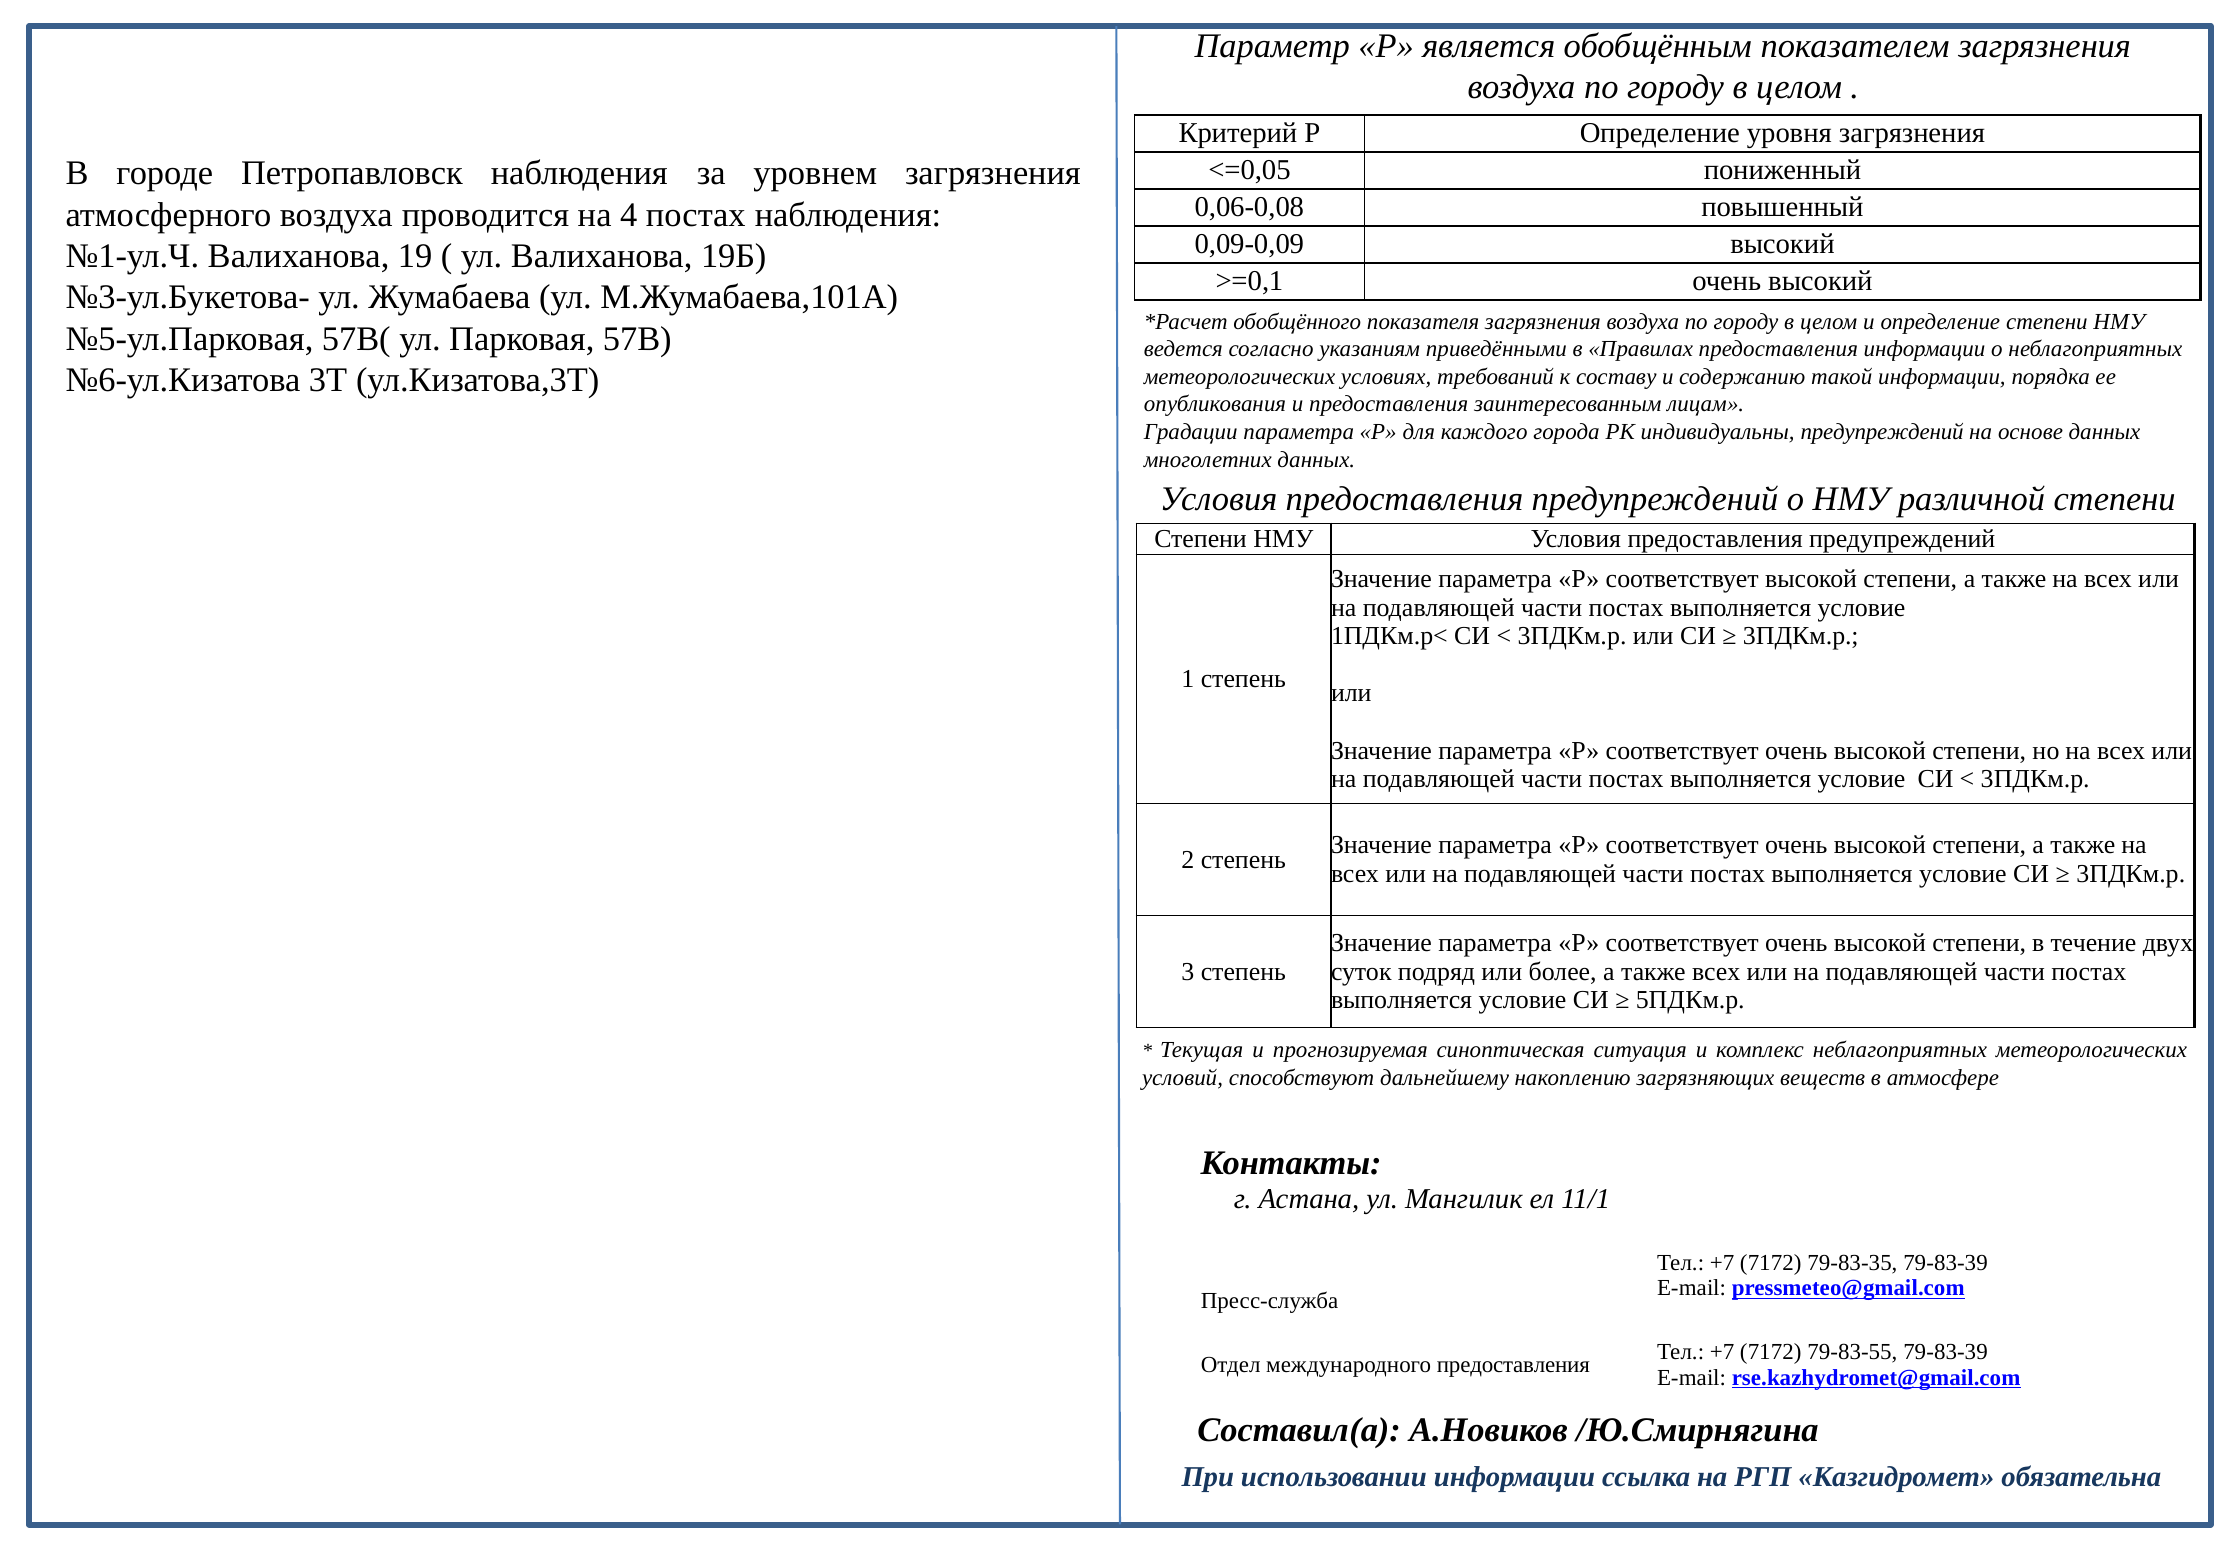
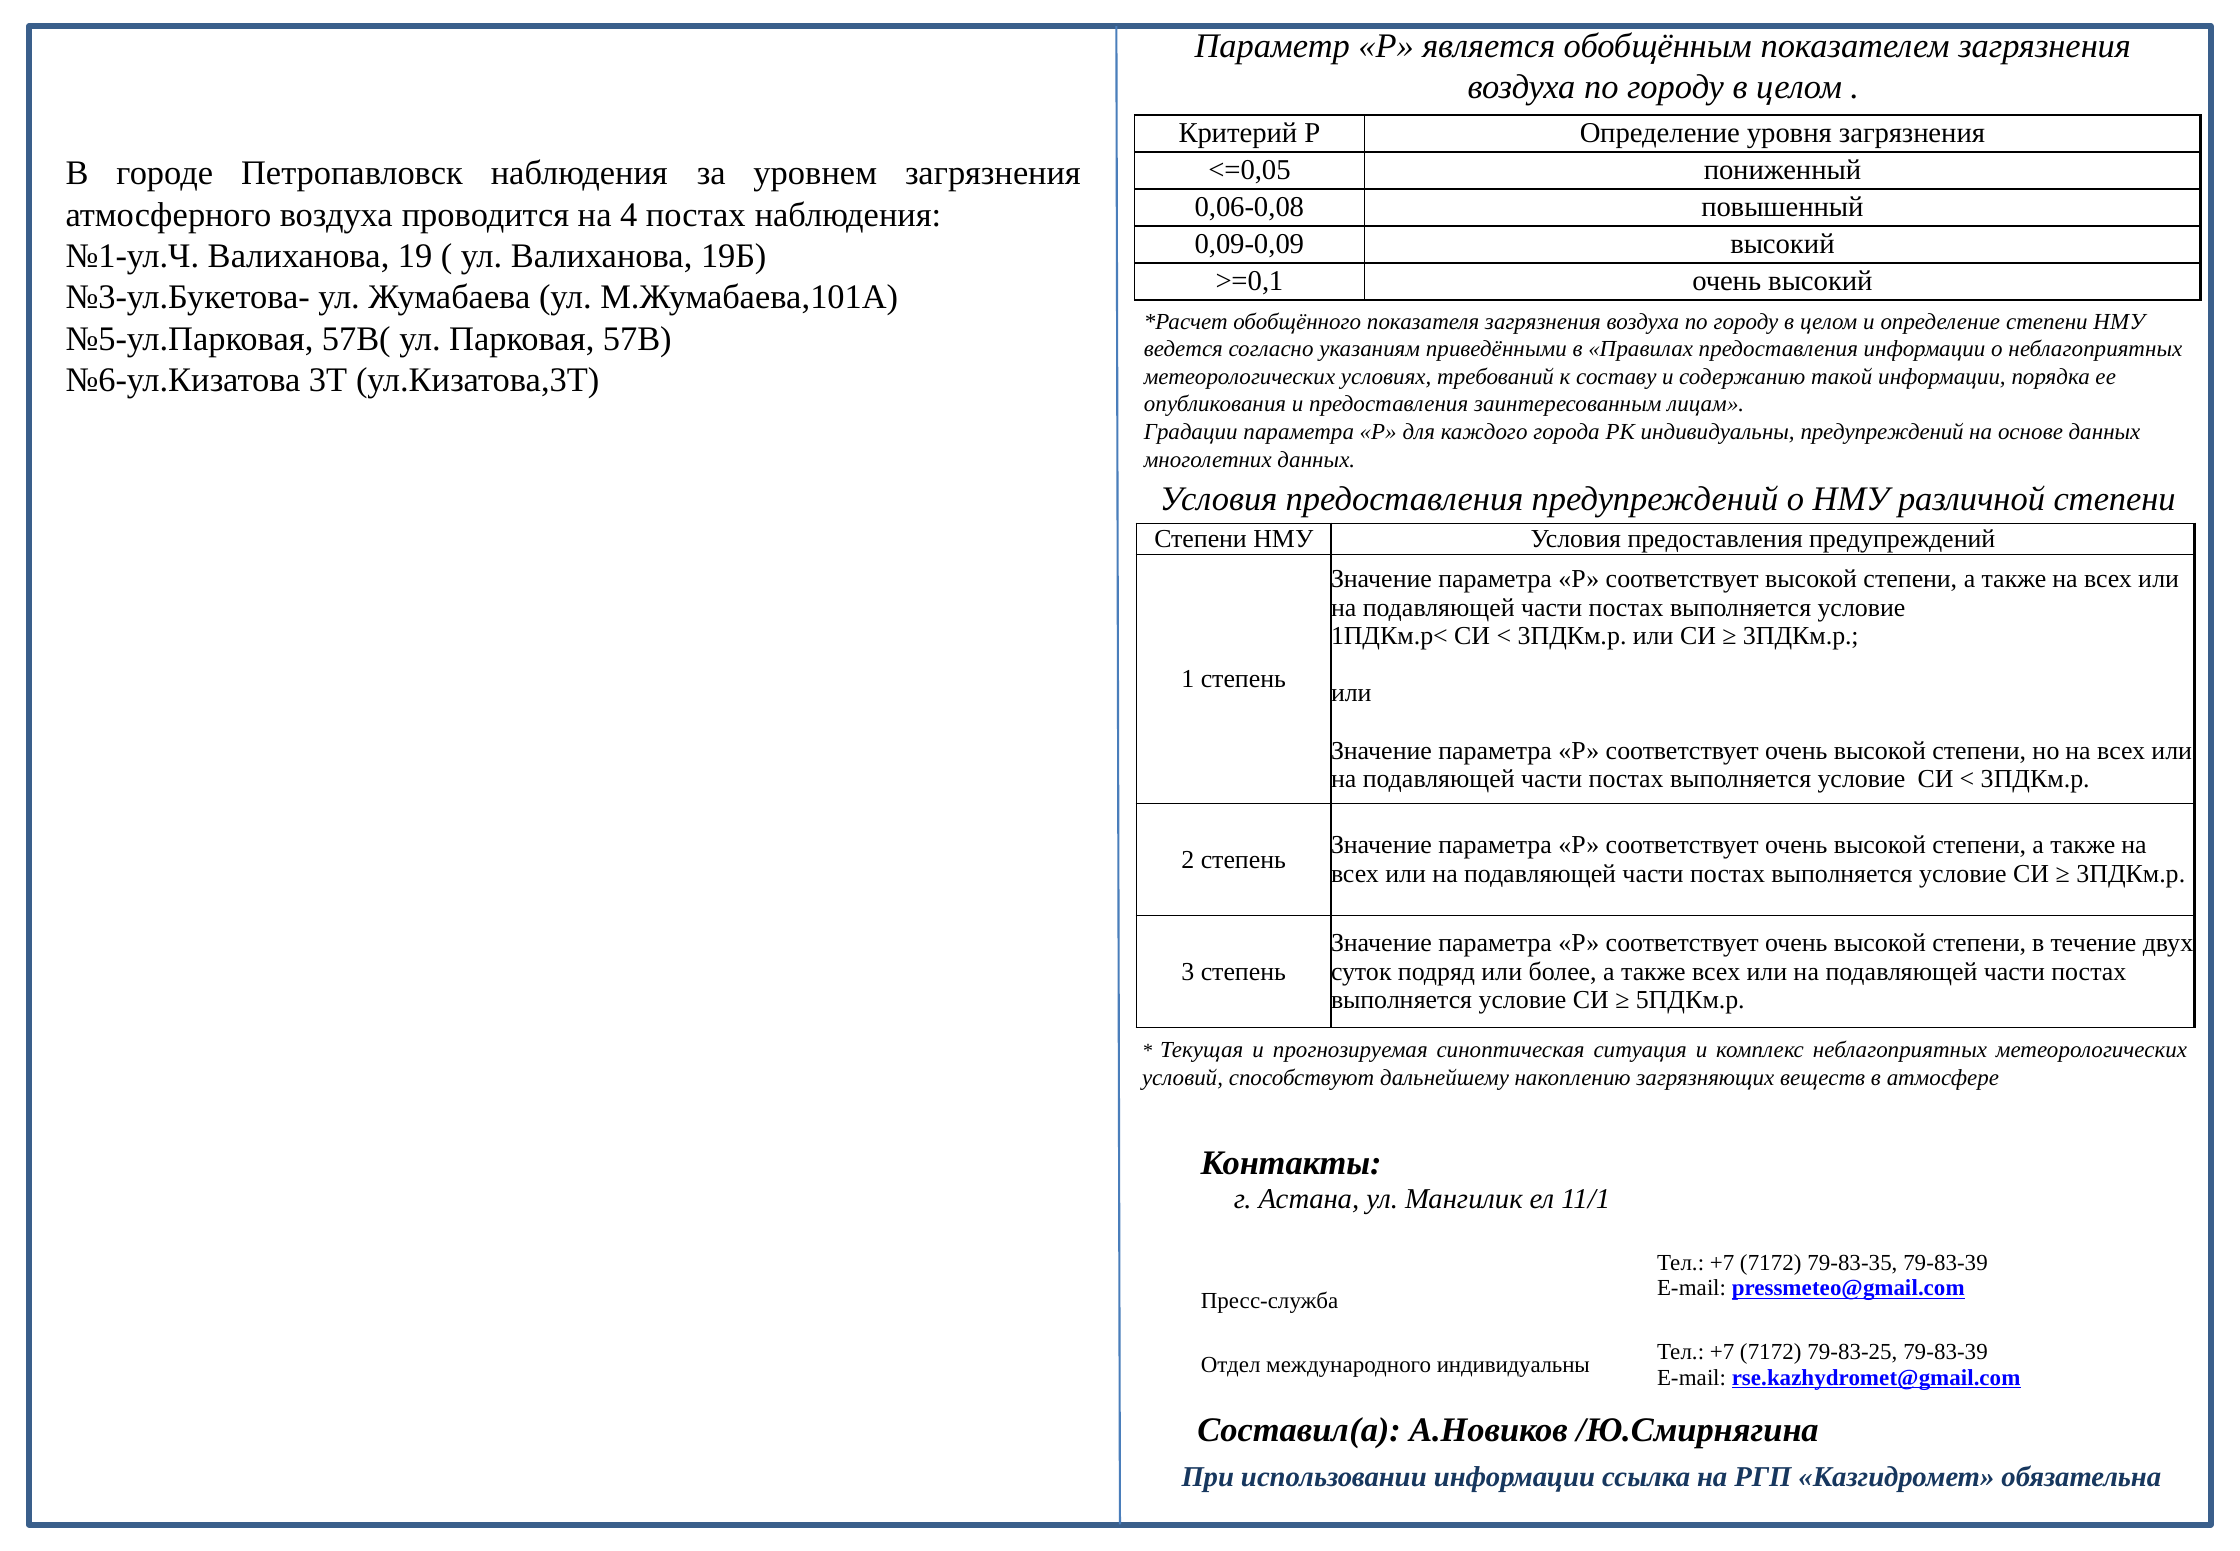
79-83-55: 79-83-55 -> 79-83-25 (1852, 1352)
международного предоставления: предоставления -> индивидуальны (1513, 1365)
